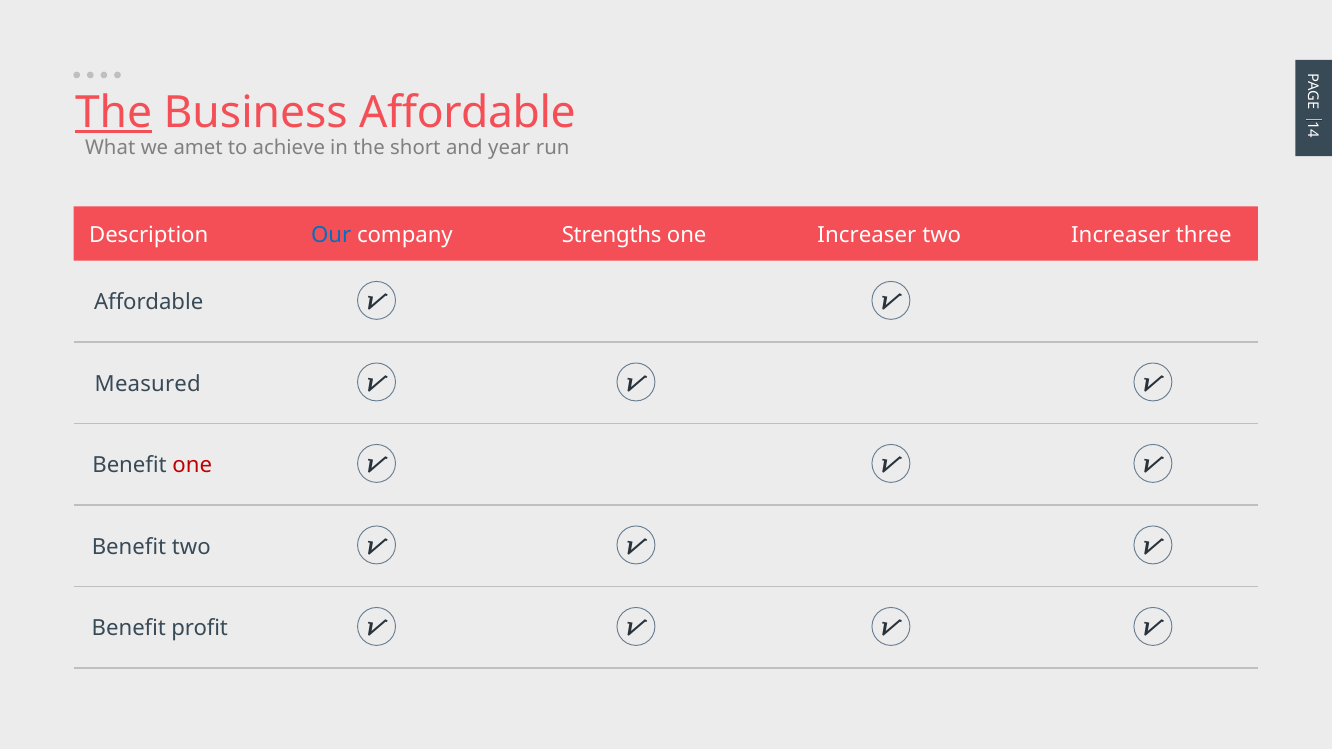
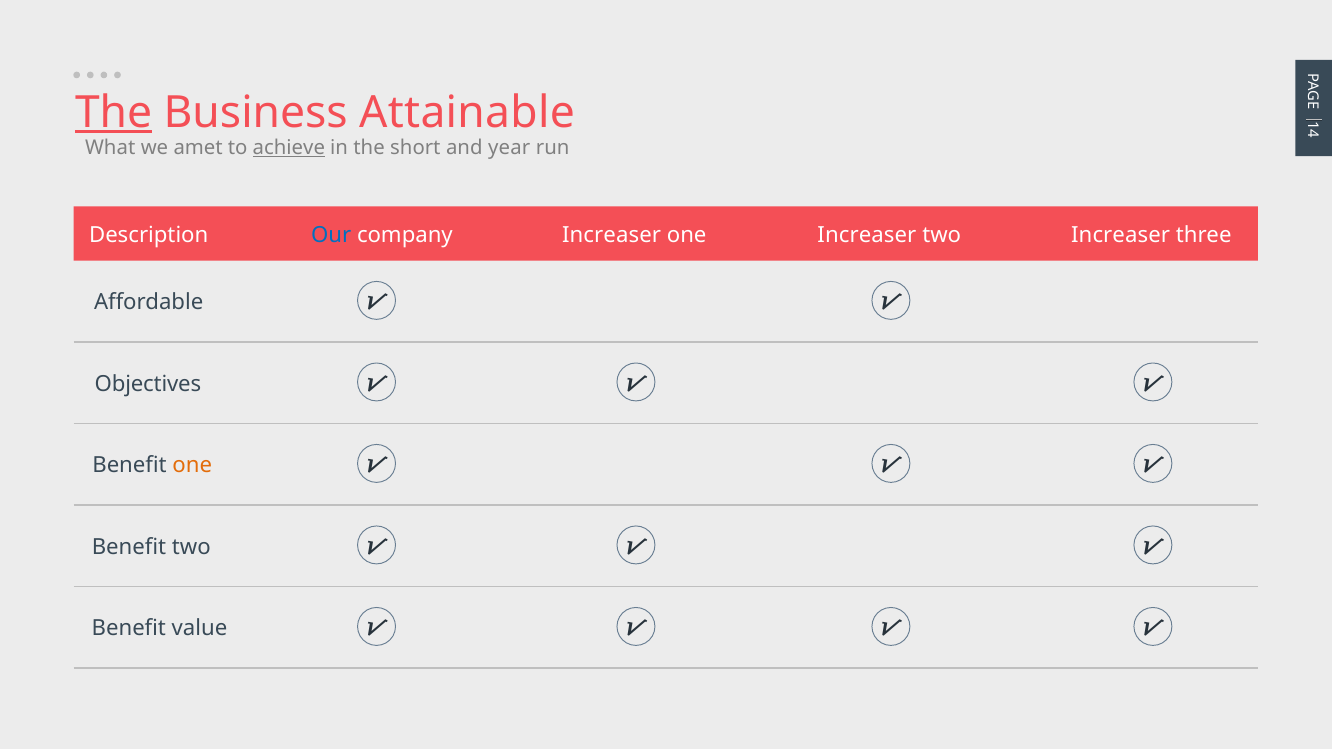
Business Affordable: Affordable -> Attainable (467, 113)
achieve underline: none -> present (289, 148)
company Strengths: Strengths -> Increaser (612, 235)
Measured: Measured -> Objectives (148, 384)
one colour: red -> orange (192, 466)
profit: profit -> value (200, 629)
